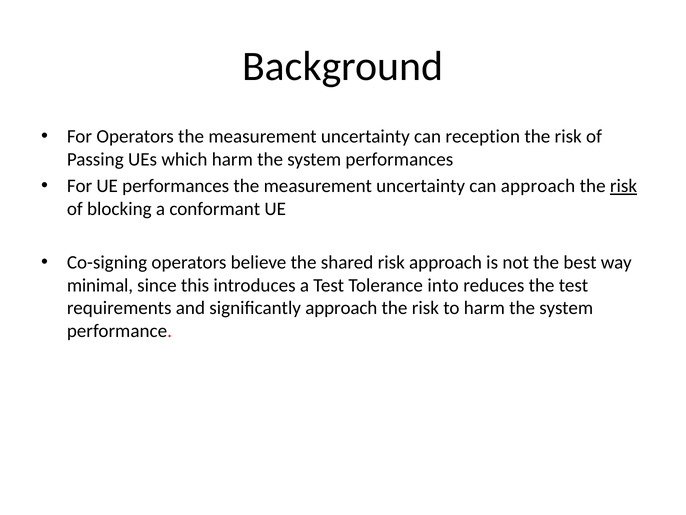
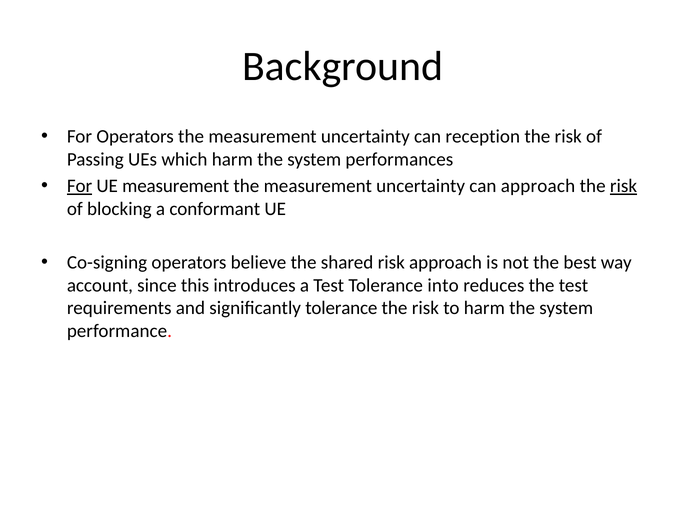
For underline: none -> present (80, 186)
UE performances: performances -> measurement (176, 186)
minimal: minimal -> account (100, 285)
significantly approach: approach -> tolerance (341, 308)
